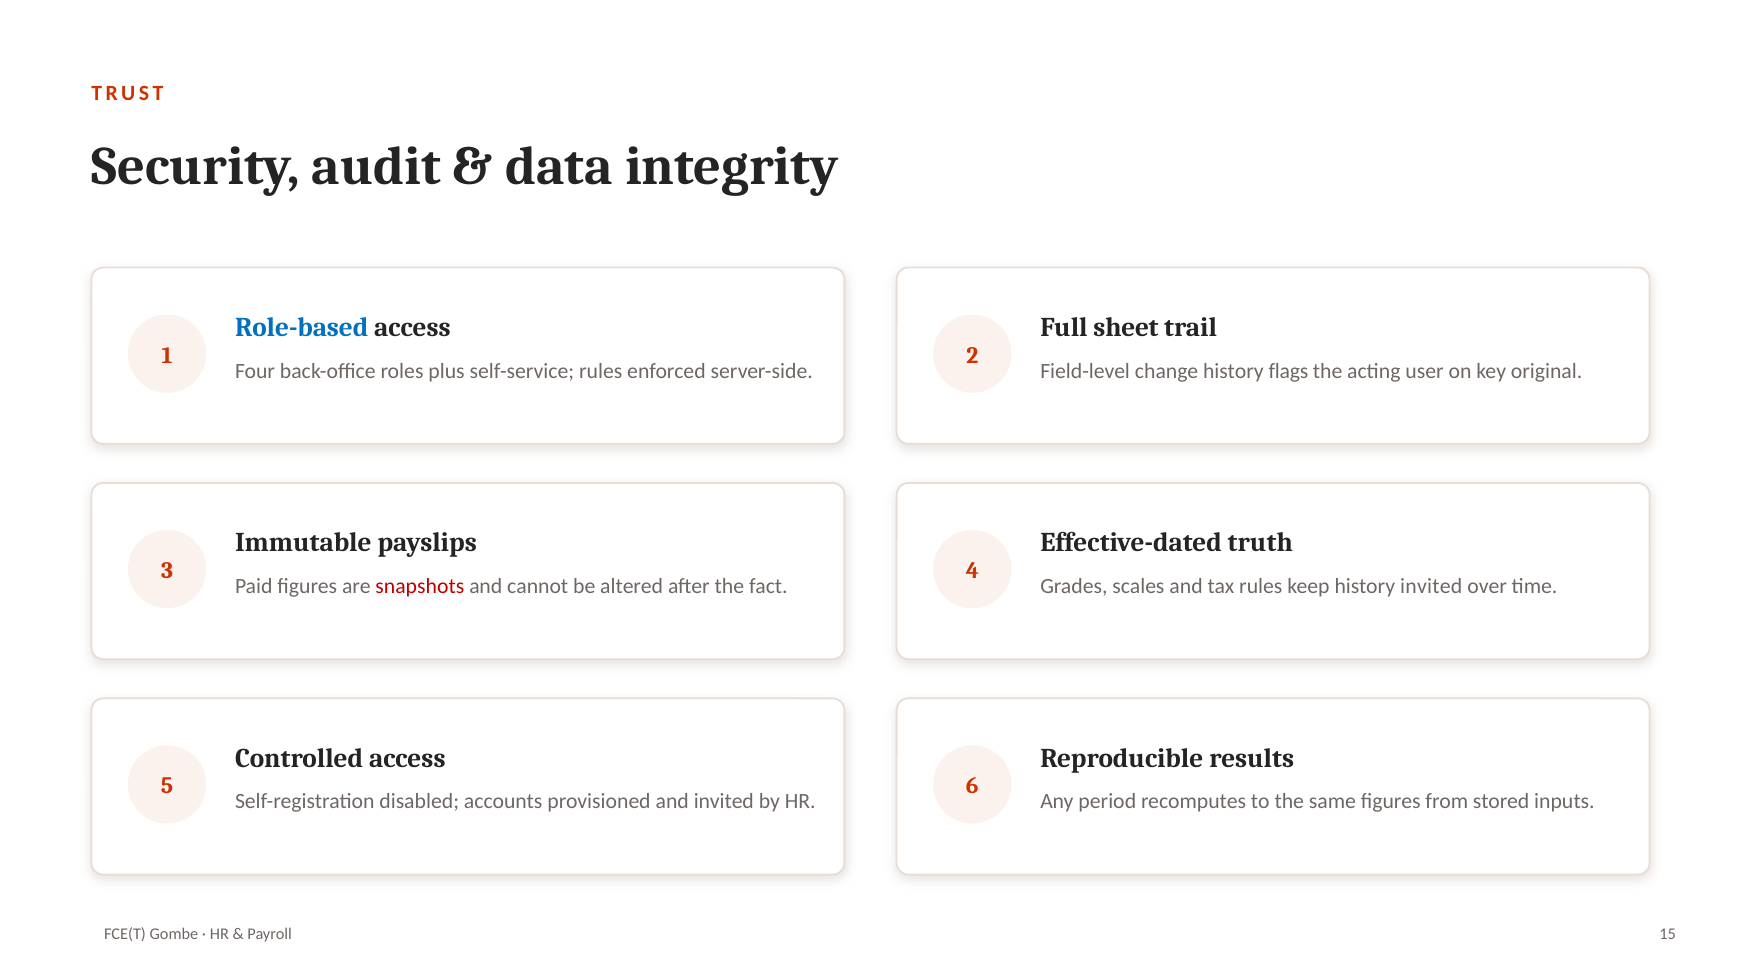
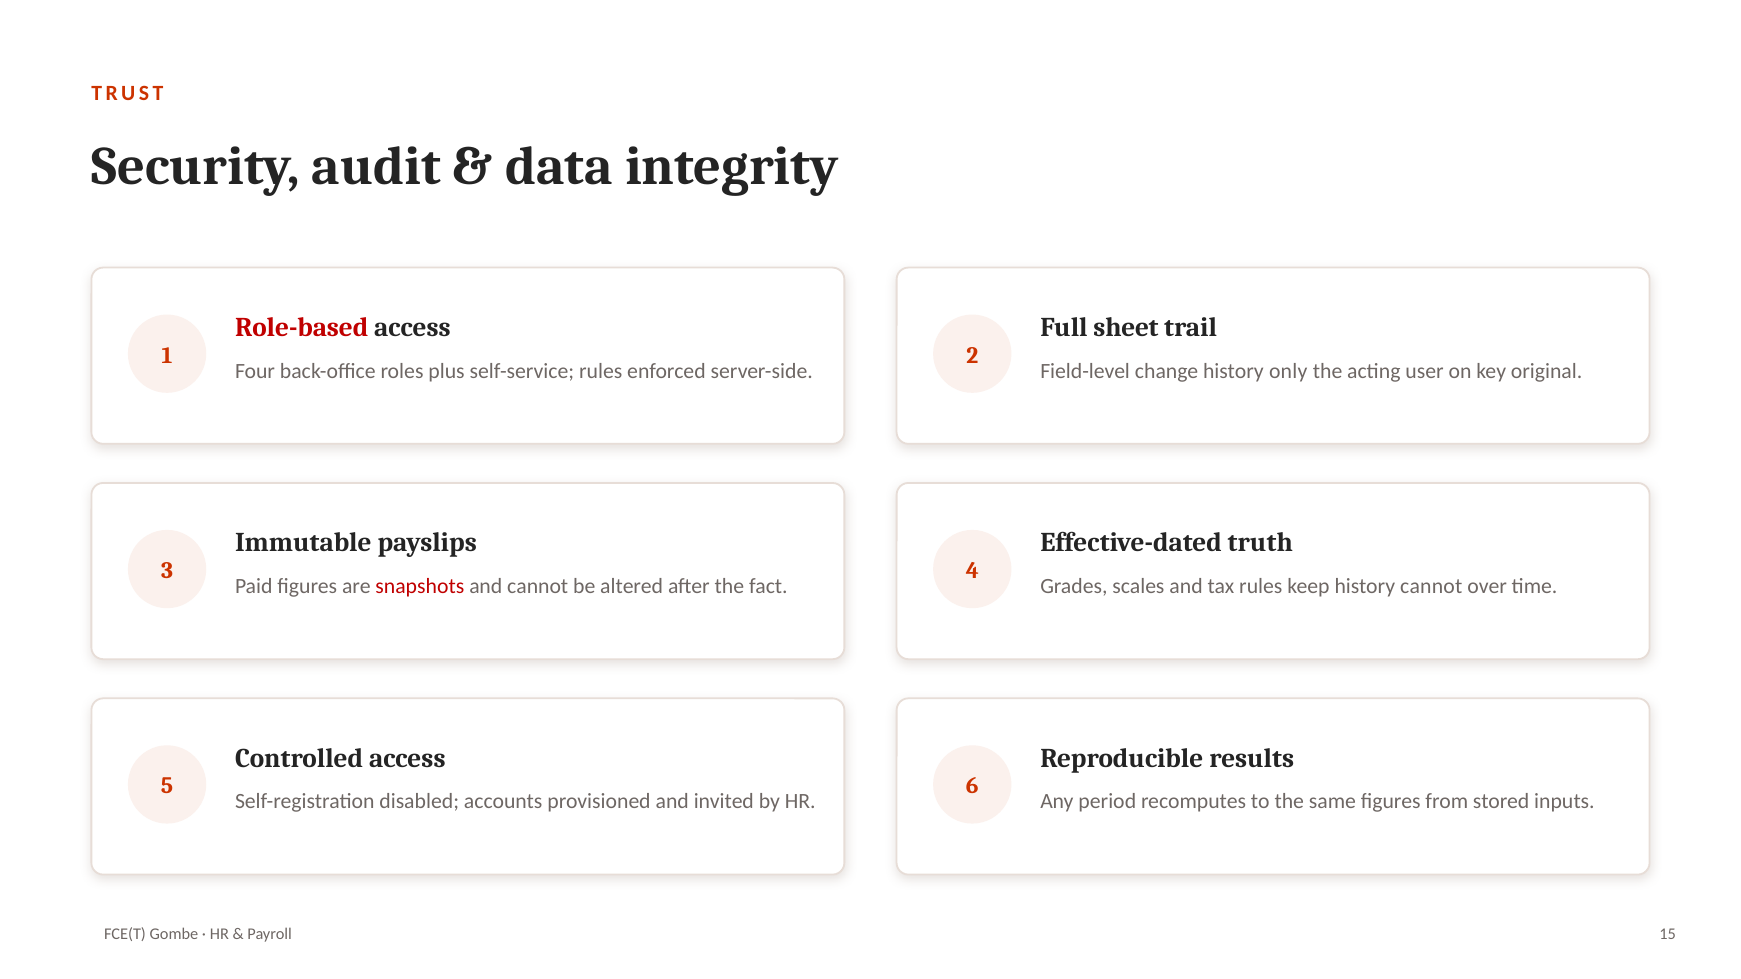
Role-based colour: blue -> red (302, 328)
flags: flags -> only (1288, 371)
history invited: invited -> cannot (1431, 586)
